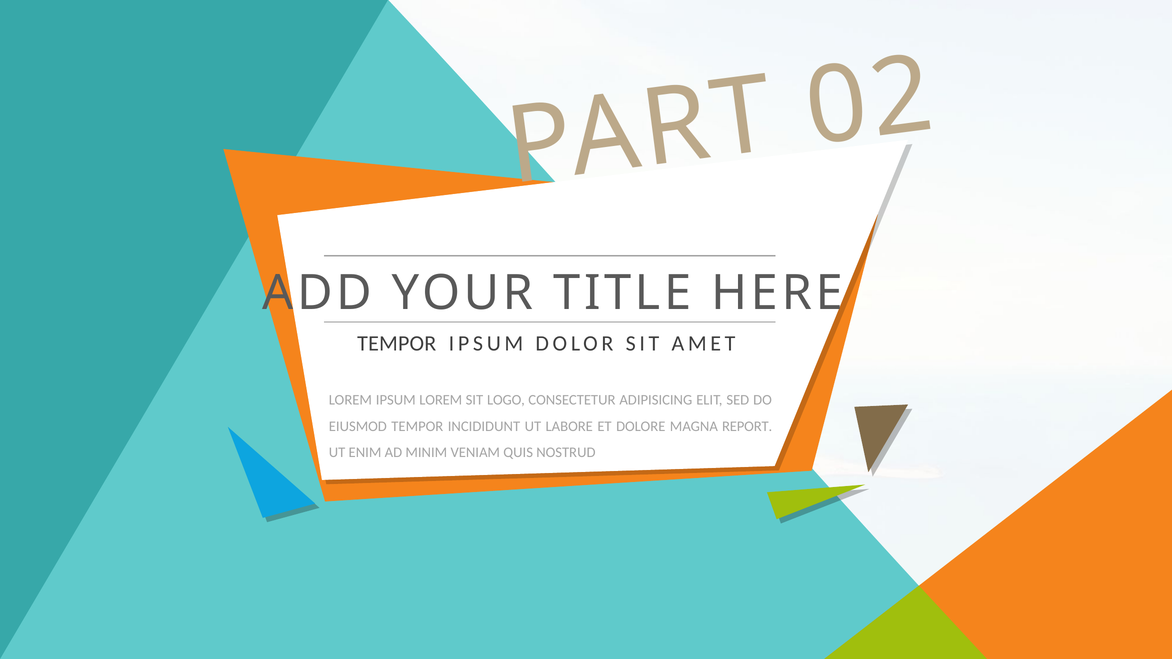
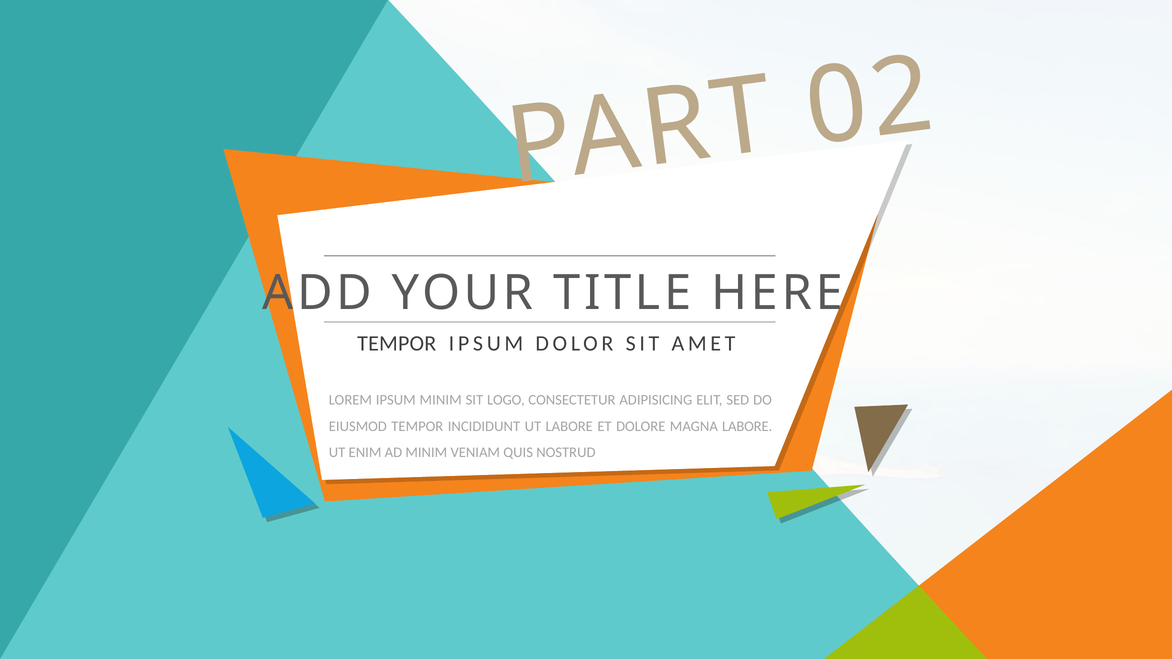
IPSUM LOREM: LOREM -> MINIM (441, 400)
MAGNA REPORT: REPORT -> LABORE (747, 426)
